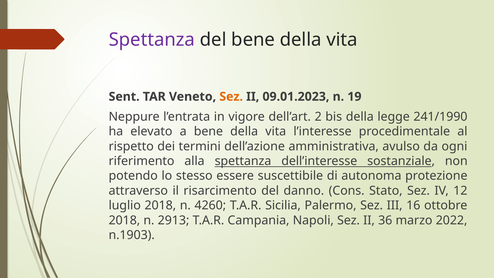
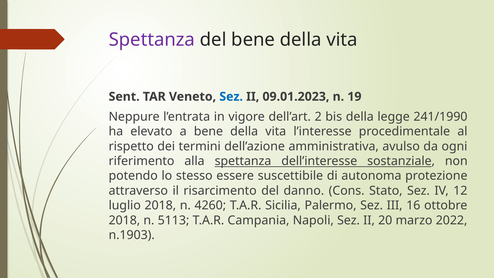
Sez colour: orange -> blue (231, 97)
2913: 2913 -> 5113 (174, 220)
36: 36 -> 20 (385, 220)
